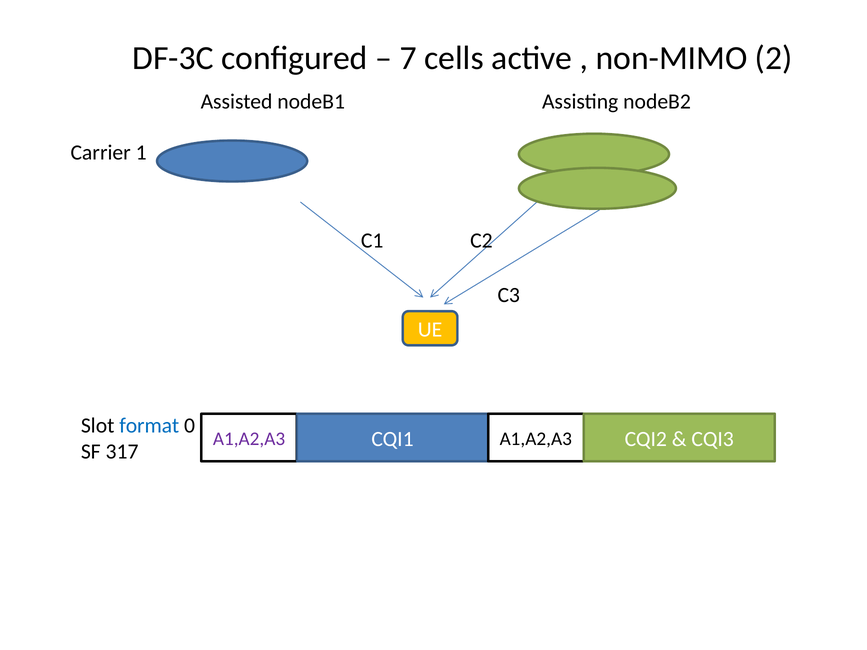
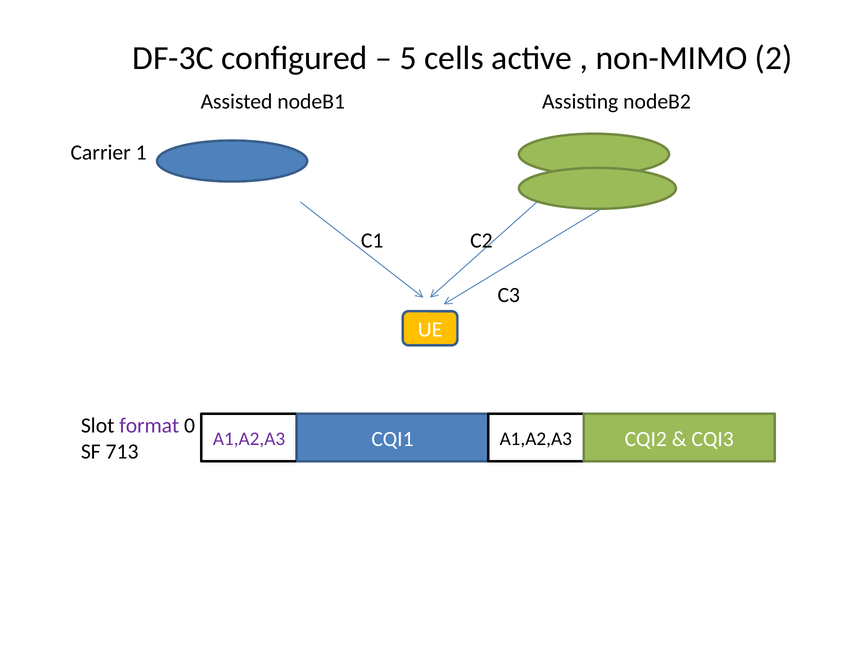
7: 7 -> 5 (408, 58)
format colour: blue -> purple (149, 426)
317: 317 -> 713 (122, 452)
